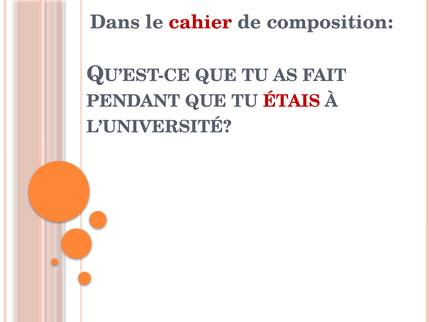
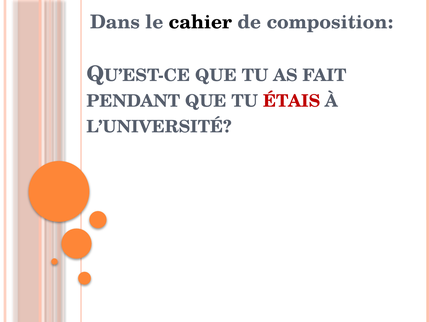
cahier colour: red -> black (200, 22)
